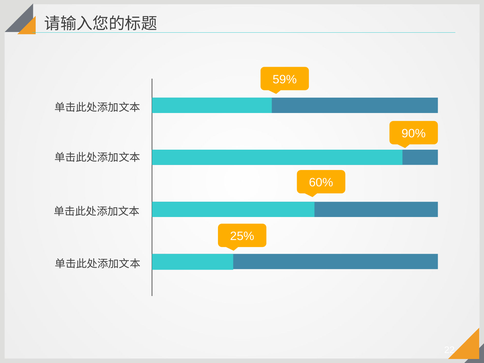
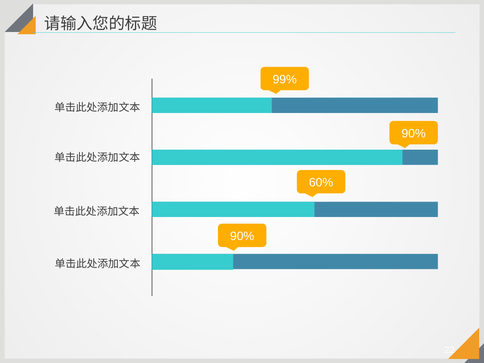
59%: 59% -> 99% (285, 79)
25%: 25% -> 90% (242, 236)
